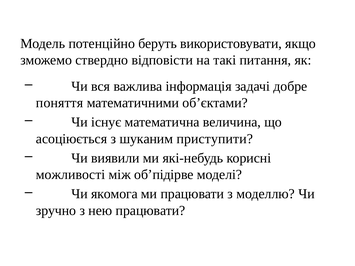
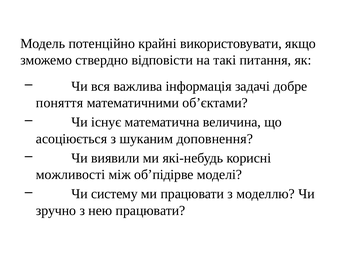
беруть: беруть -> крайні (158, 44)
приступити: приступити -> доповнення (215, 139)
якомога: якомога -> систему (114, 194)
